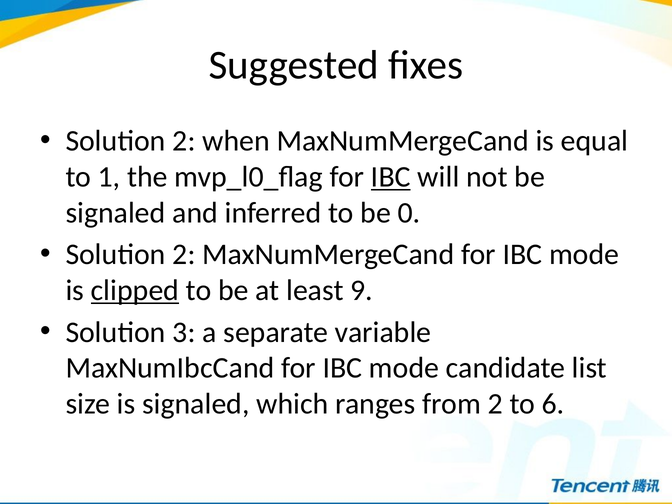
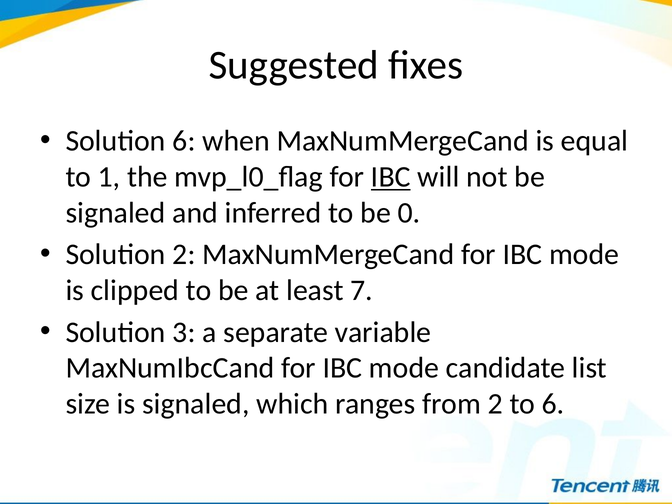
2: 2 -> 6 (184, 141)
clipped underline: present -> none (135, 290)
9: 9 -> 7 (362, 290)
